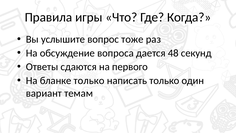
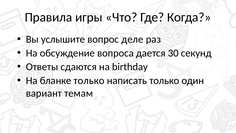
тоже: тоже -> деле (132, 39)
48: 48 -> 30 (173, 53)
первого: первого -> birthday (130, 67)
